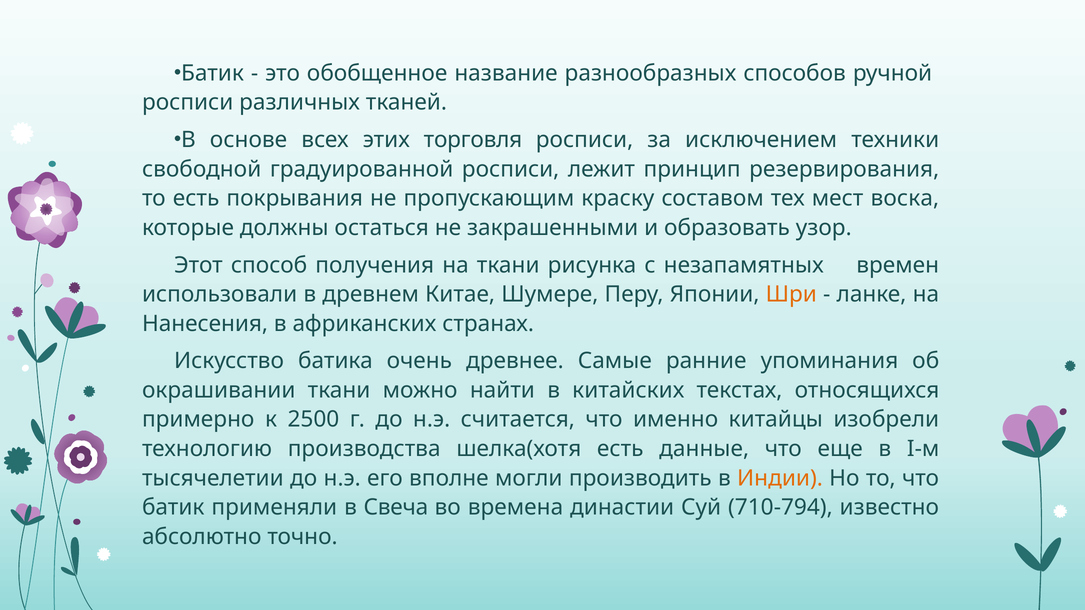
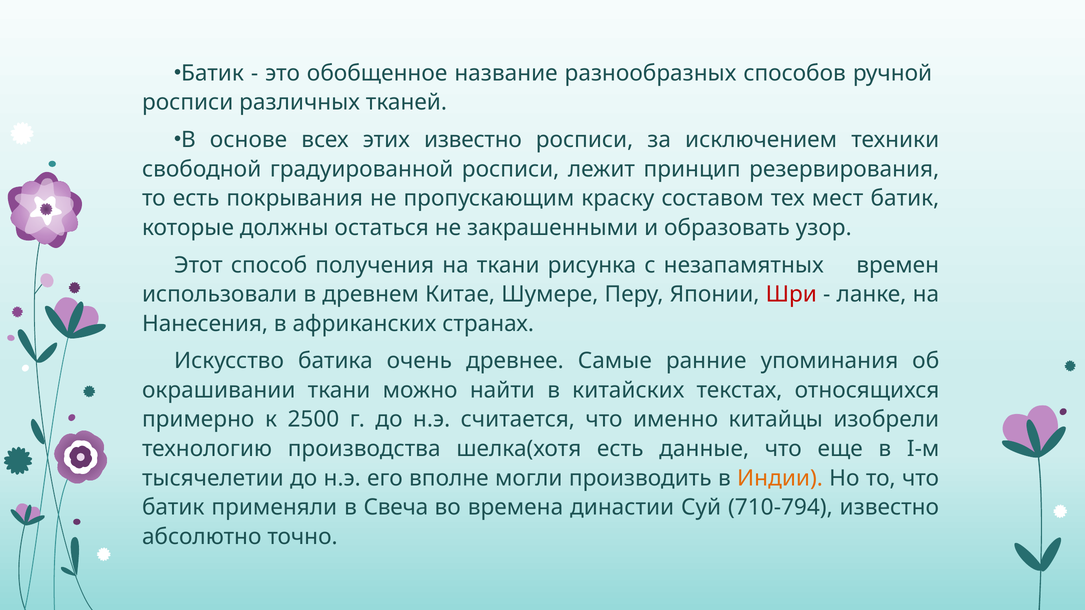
этих торговля: торговля -> известно (473, 140)
мест воска: воска -> батик (905, 199)
Шри colour: orange -> red (791, 294)
